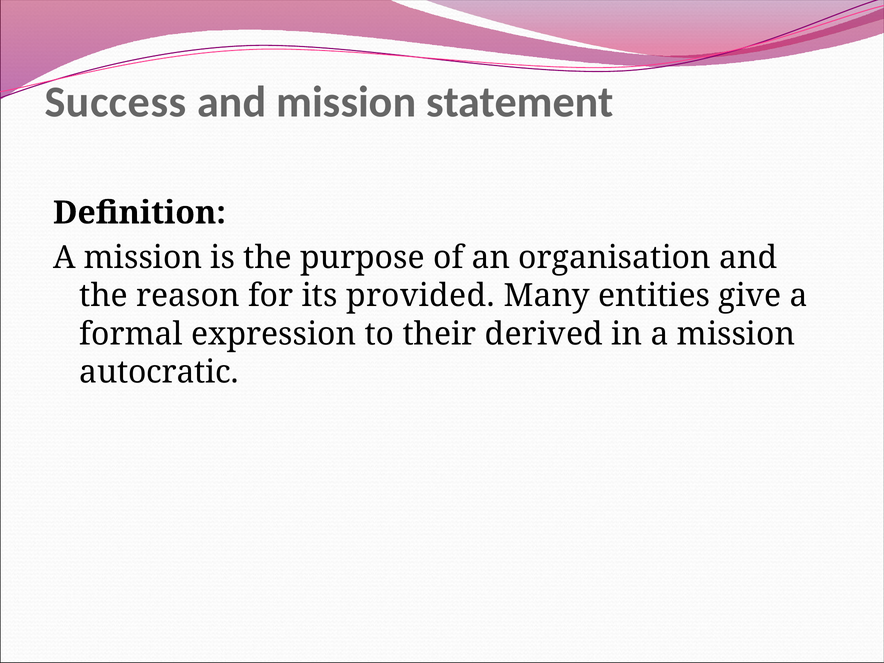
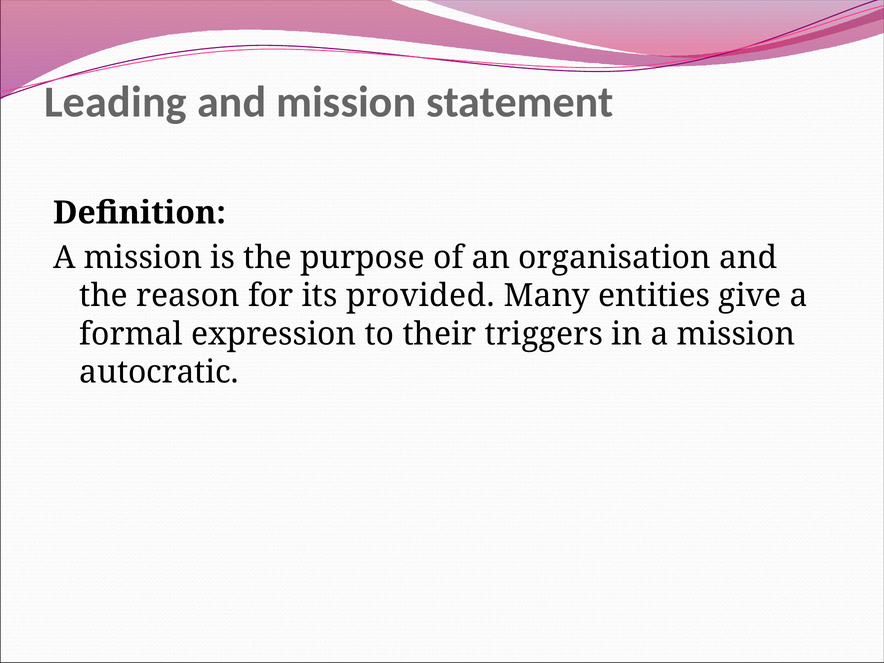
Success: Success -> Leading (116, 102)
derived: derived -> triggers (544, 334)
